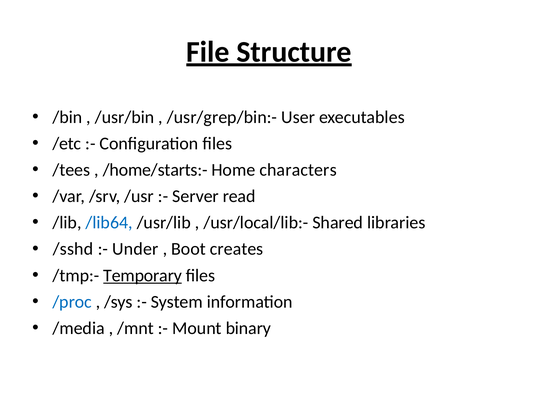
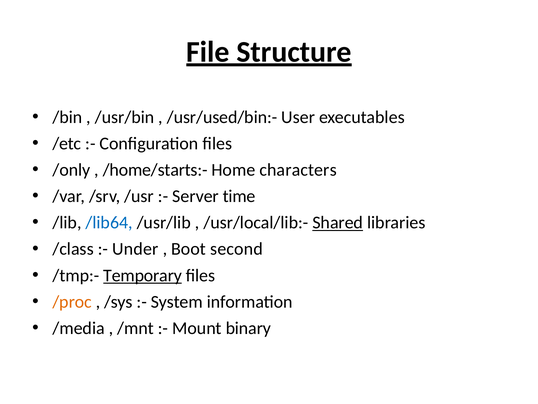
/usr/grep/bin:-: /usr/grep/bin:- -> /usr/used/bin:- (222, 117)
/tees: /tees -> /only (71, 170)
read: read -> time (239, 196)
Shared underline: none -> present (338, 222)
/sshd: /sshd -> /class (73, 249)
creates: creates -> second (237, 249)
/proc colour: blue -> orange (72, 301)
